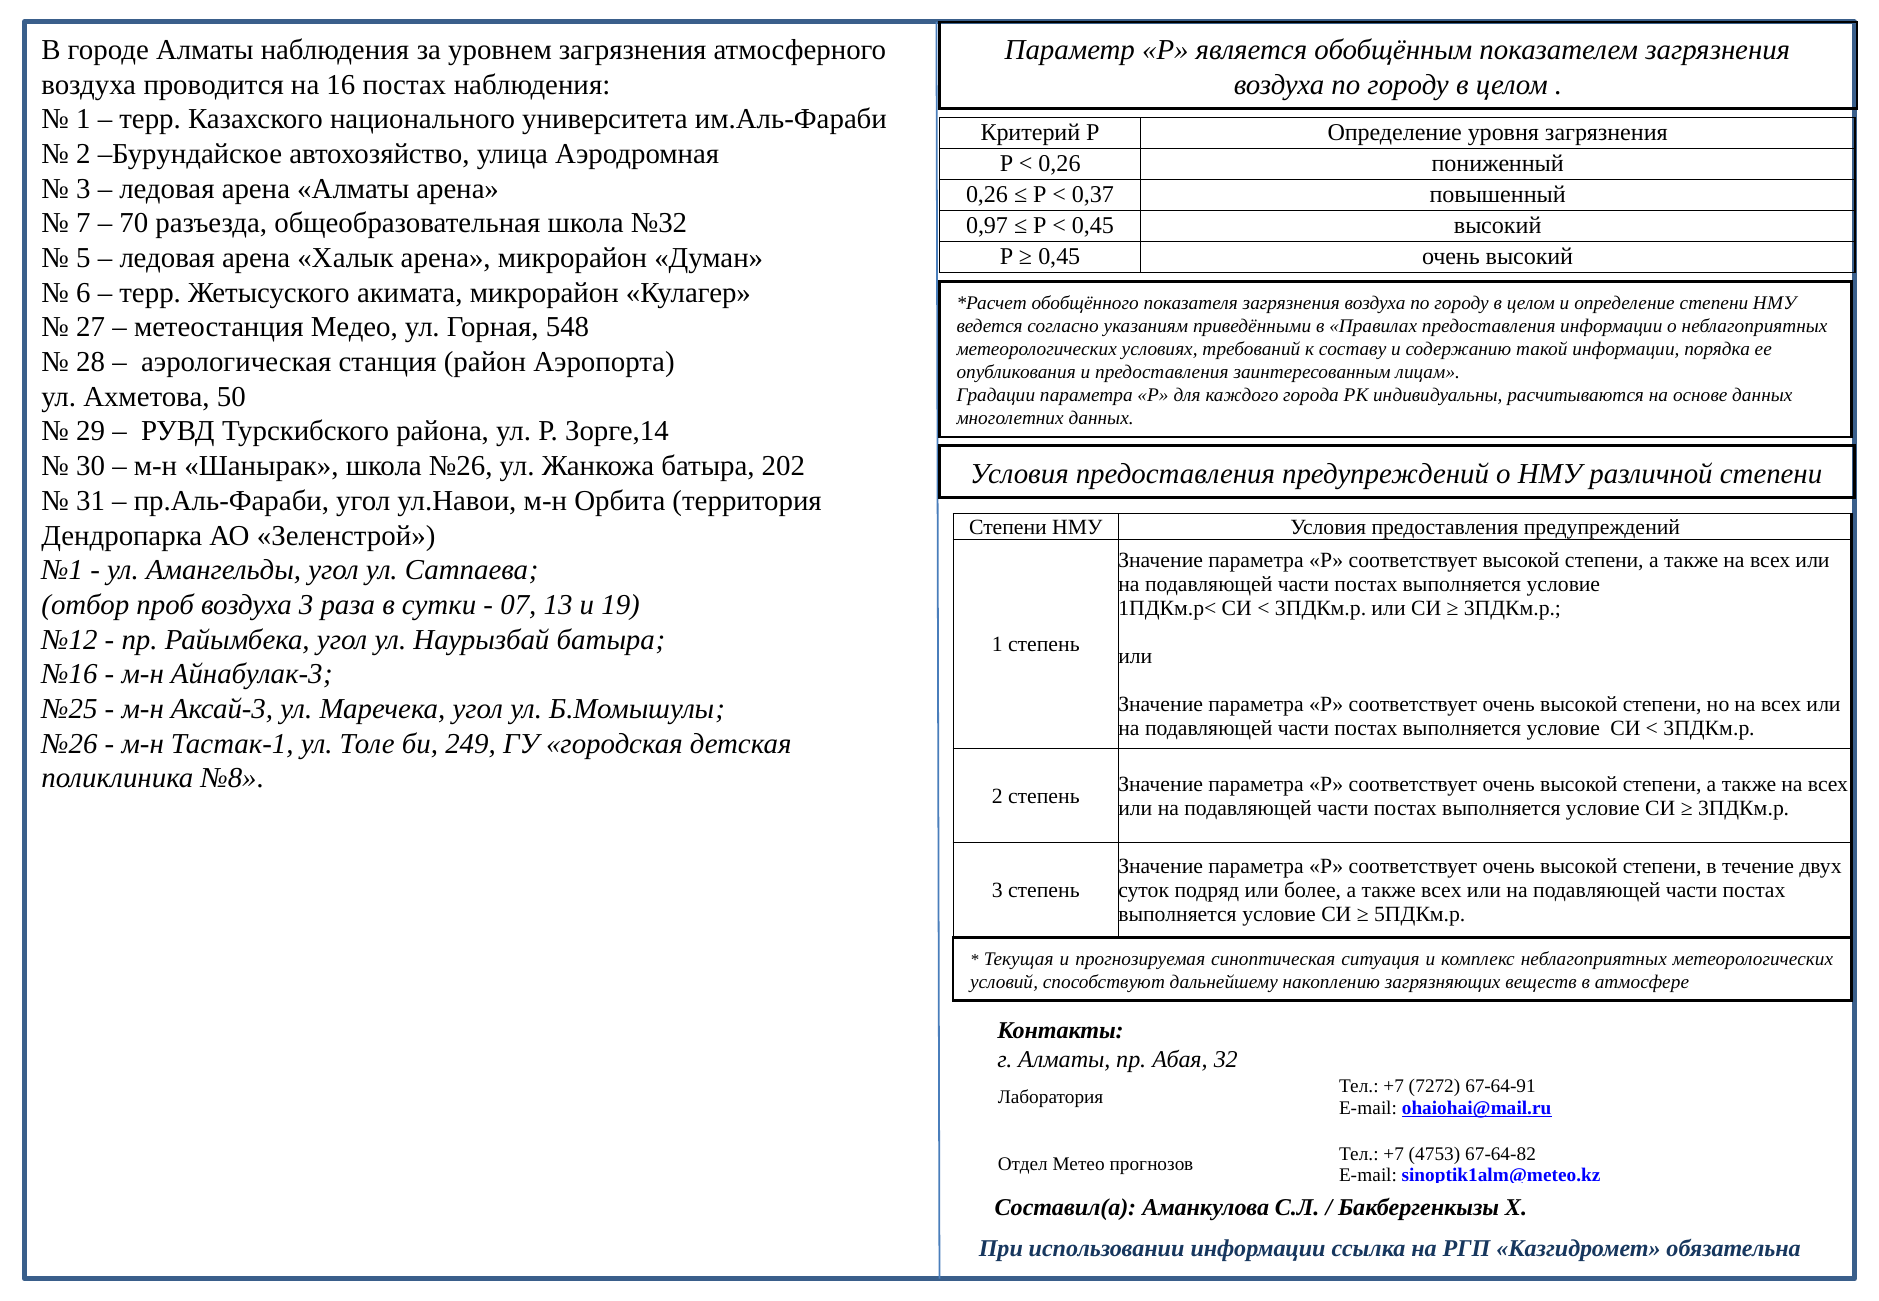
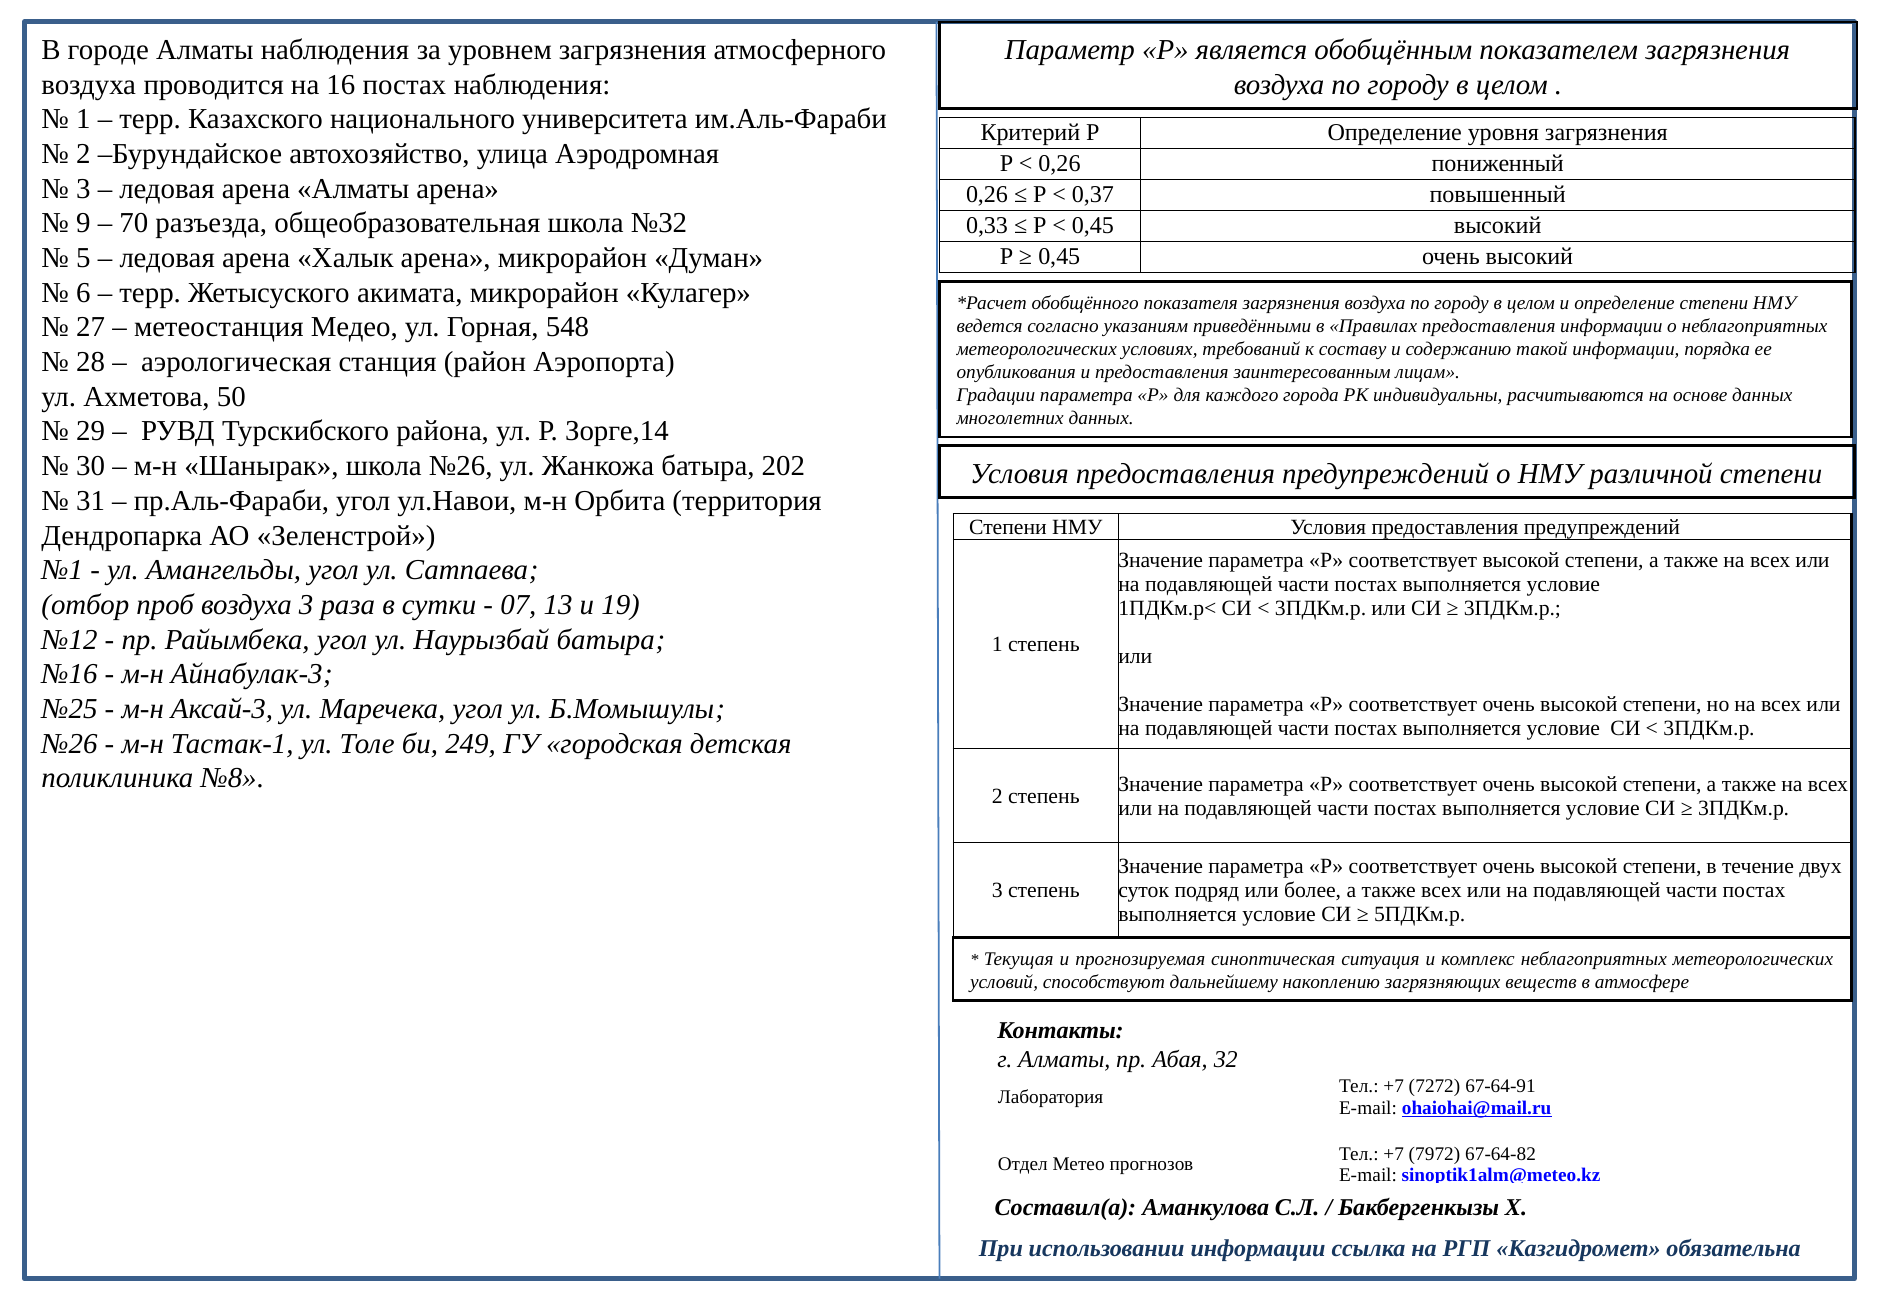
7: 7 -> 9 (83, 223)
0,97: 0,97 -> 0,33 (987, 226)
4753: 4753 -> 7972 (1435, 1154)
